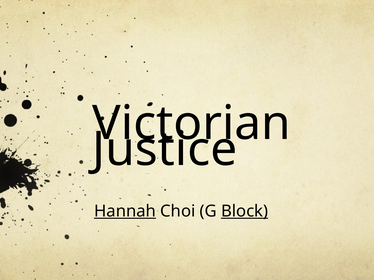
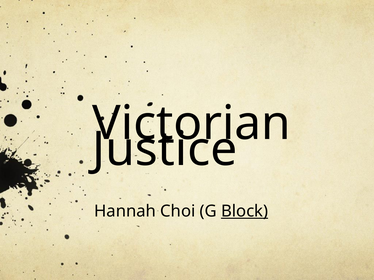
Hannah underline: present -> none (125, 212)
